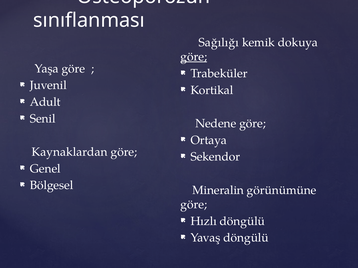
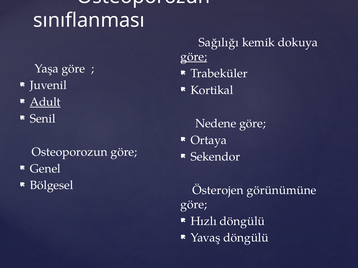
Adult underline: none -> present (45, 102)
Kaynaklardan: Kaynaklardan -> Osteoporozun (70, 152)
Mineralin: Mineralin -> Österojen (218, 190)
